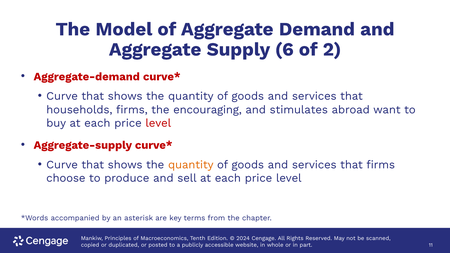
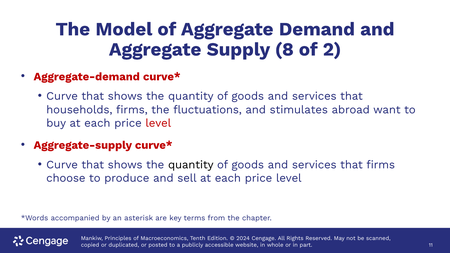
6: 6 -> 8 (284, 49)
encouraging: encouraging -> fluctuations (208, 110)
quantity colour: orange -> black (191, 165)
